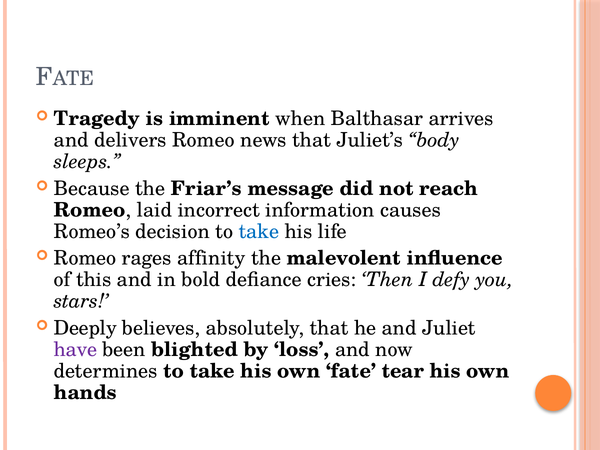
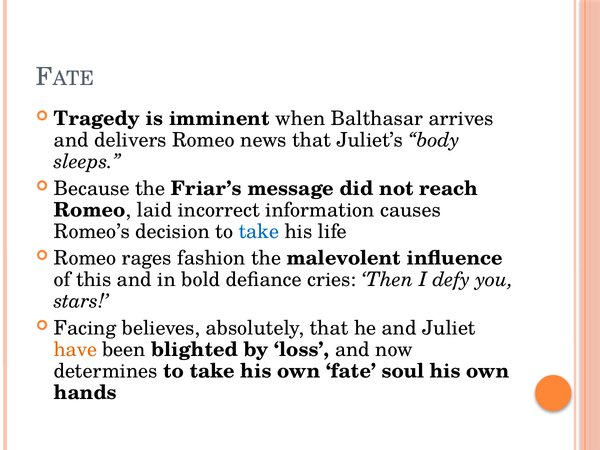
affinity: affinity -> fashion (211, 258)
Deeply: Deeply -> Facing (85, 328)
have colour: purple -> orange (75, 350)
tear: tear -> soul (403, 371)
